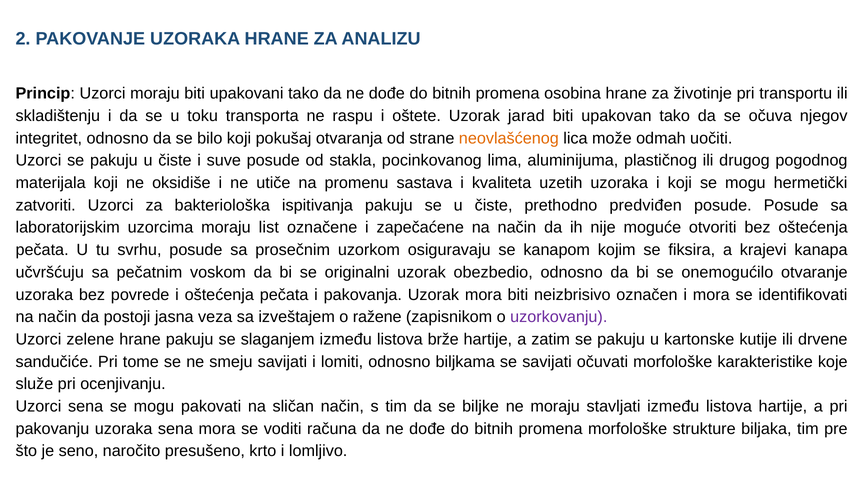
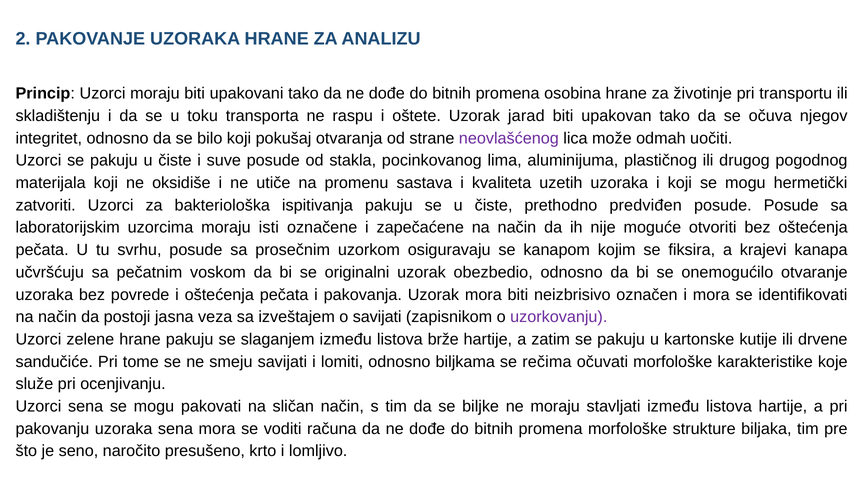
neovlašćenog colour: orange -> purple (509, 138)
list: list -> isti (269, 228)
o ražene: ražene -> savijati (377, 317)
se savijati: savijati -> rečima (547, 362)
